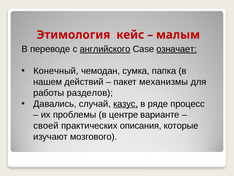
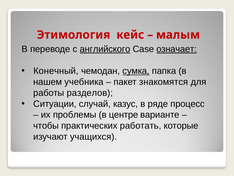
сумка underline: none -> present (136, 71)
действий: действий -> учебника (84, 82)
механизмы: механизмы -> знакомятся (164, 82)
Давались: Давались -> Ситуации (55, 104)
казус underline: present -> none (126, 104)
своей: своей -> чтобы (46, 125)
описания: описания -> работать (141, 125)
мозгового: мозгового -> учащихся (94, 136)
